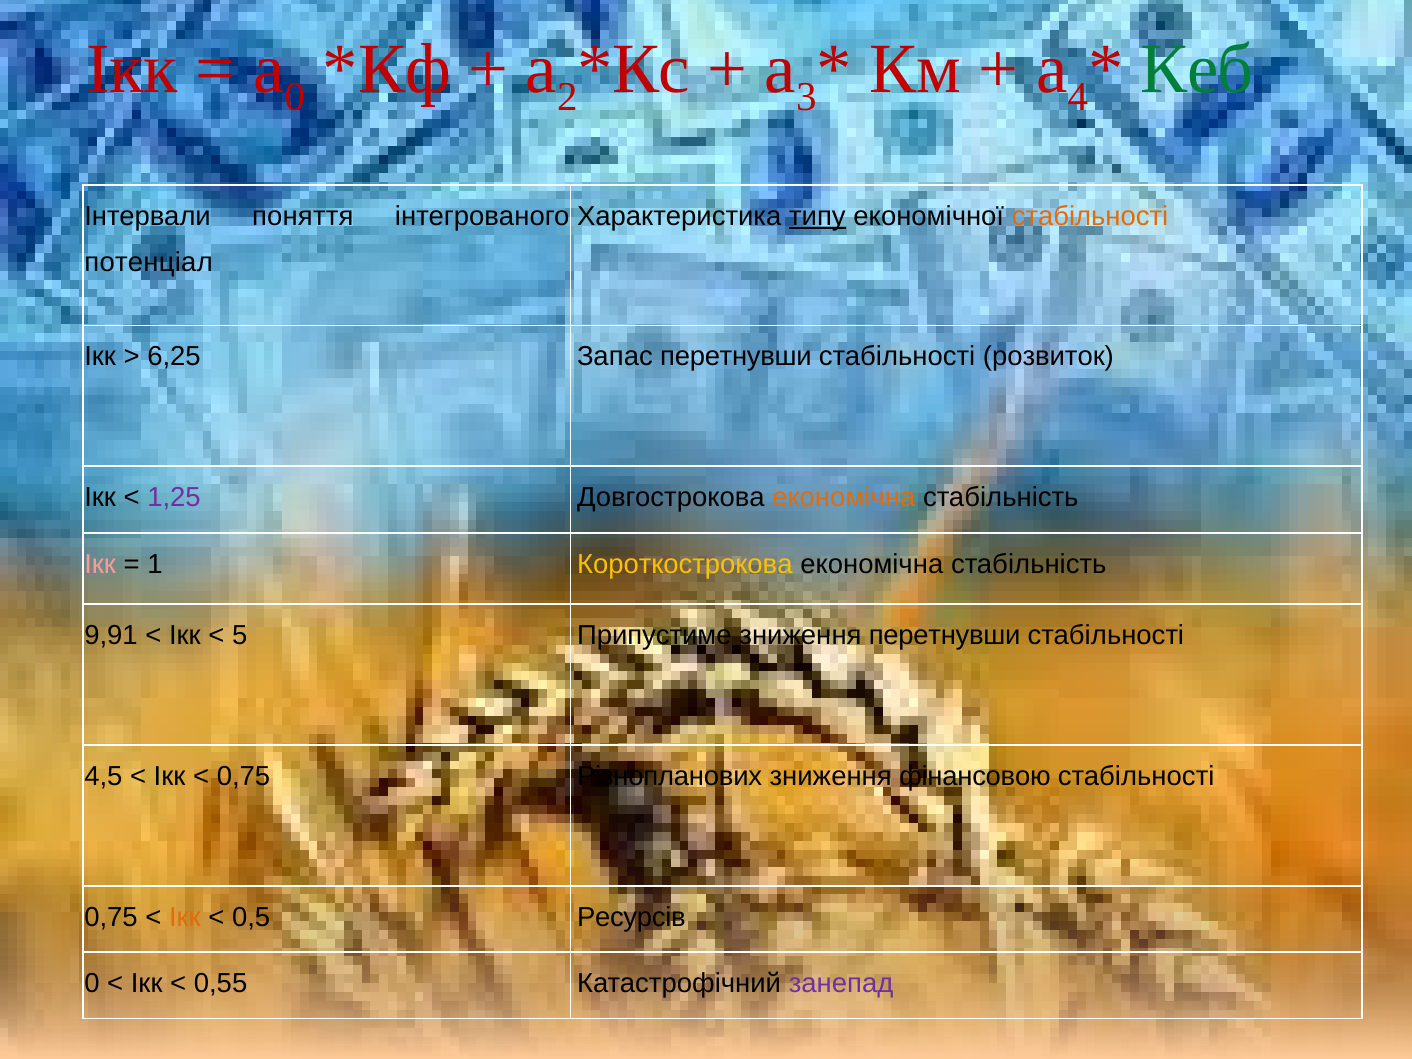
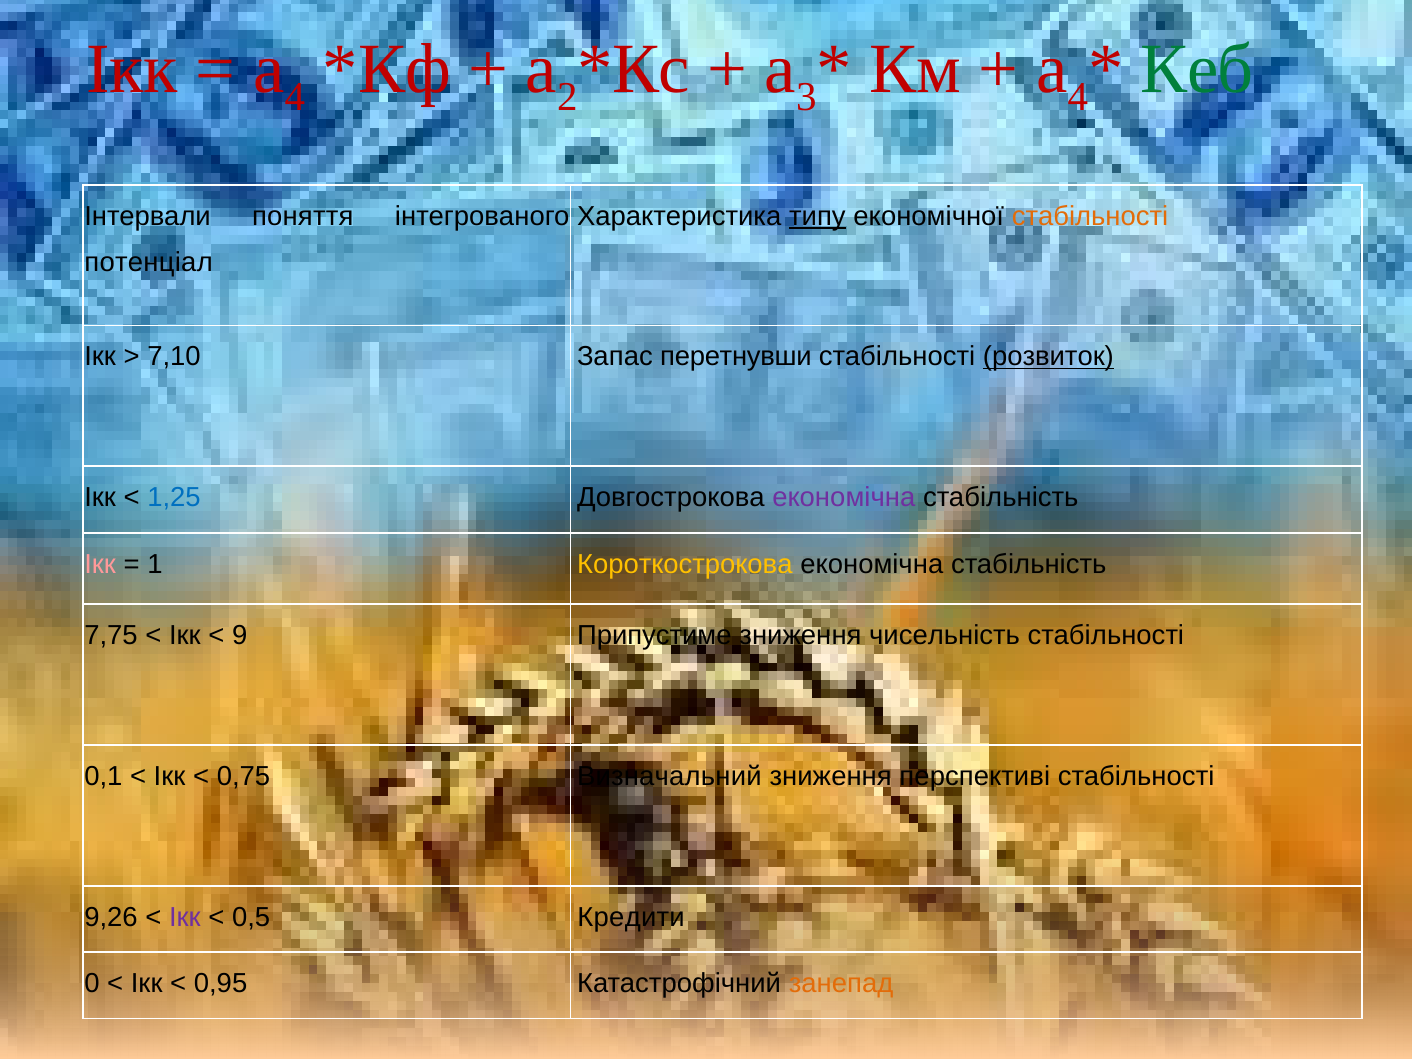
0: 0 -> 4 (295, 97)
6,25: 6,25 -> 7,10 (174, 357)
розвиток underline: none -> present (1048, 357)
1,25 colour: purple -> blue (174, 498)
економічна colour: orange -> purple (844, 498)
9,91: 9,91 -> 7,75 (111, 636)
5: 5 -> 9 (240, 636)
зниження перетнувши: перетнувши -> чисельність (945, 636)
4,5: 4,5 -> 0,1 (103, 776)
Різнопланових: Різнопланових -> Визначальний (669, 776)
фінансовою: фінансовою -> перспективі (975, 776)
0,75: 0,75 -> 9,26 (111, 917)
Ікк colour: orange -> purple (185, 917)
Ресурсів: Ресурсів -> Кредити (631, 917)
0,55: 0,55 -> 0,95 (221, 983)
занепад colour: purple -> orange (841, 983)
